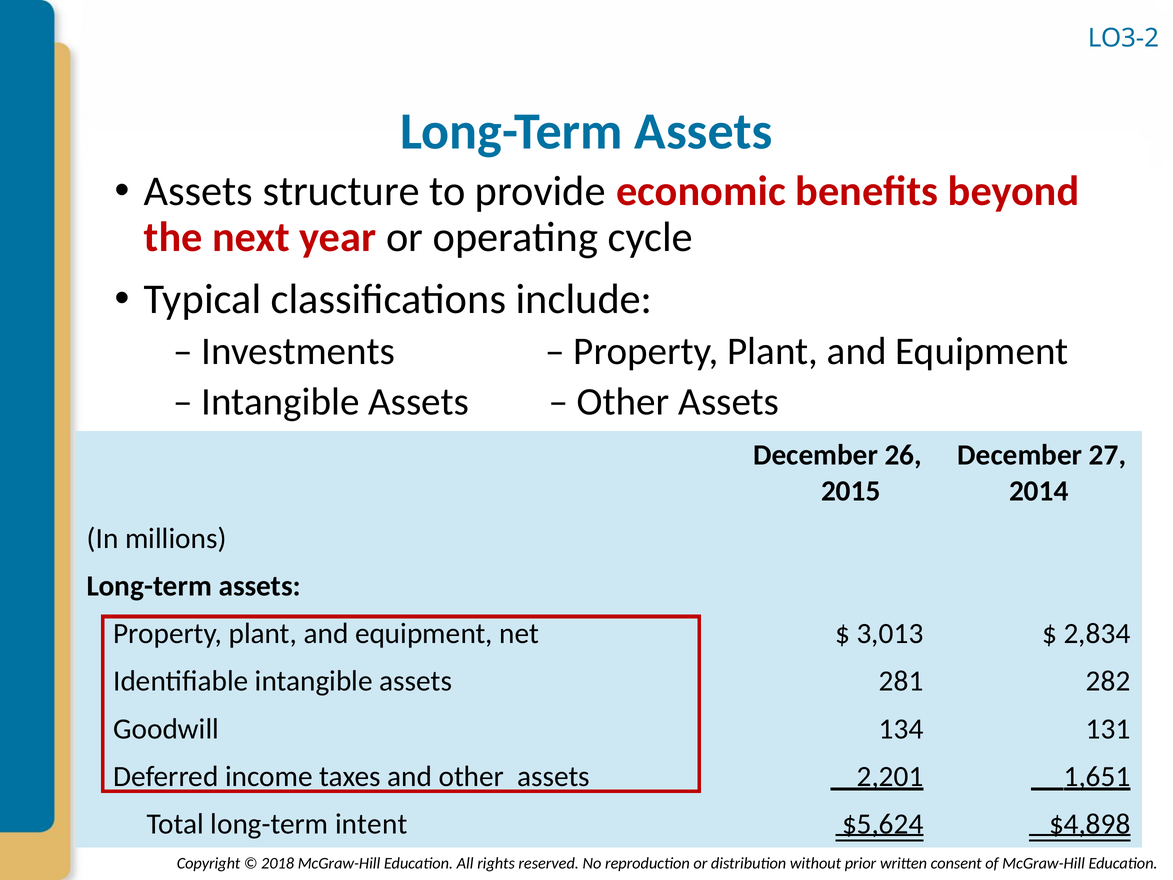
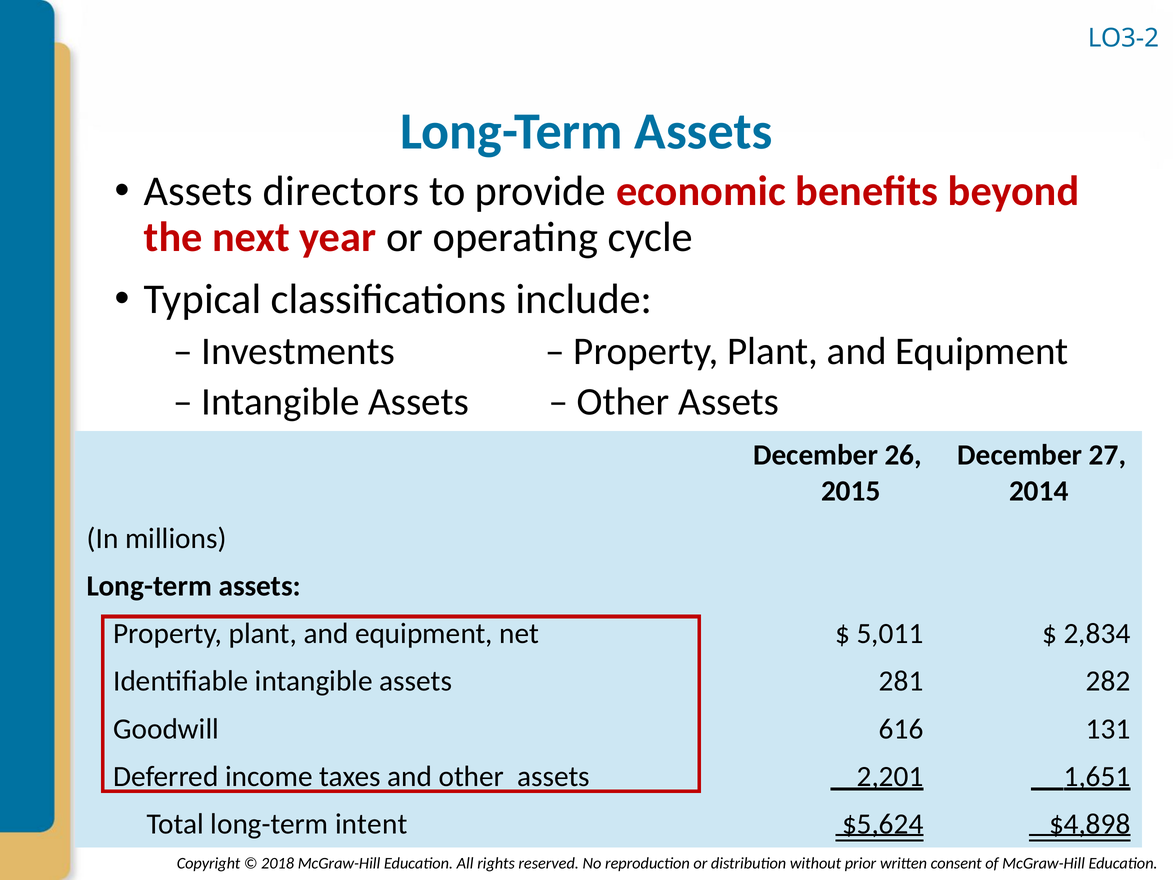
structure: structure -> directors (341, 191)
3,013: 3,013 -> 5,011 (890, 633)
134: 134 -> 616 (901, 729)
